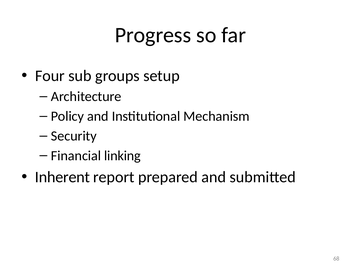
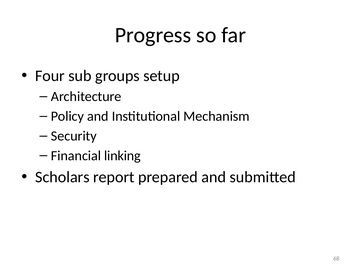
Inherent: Inherent -> Scholars (62, 177)
